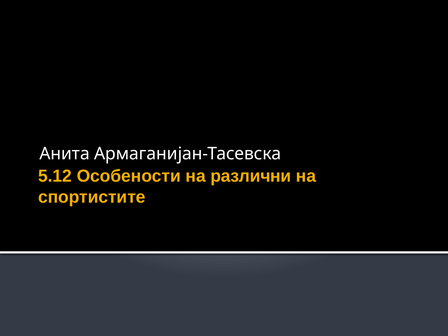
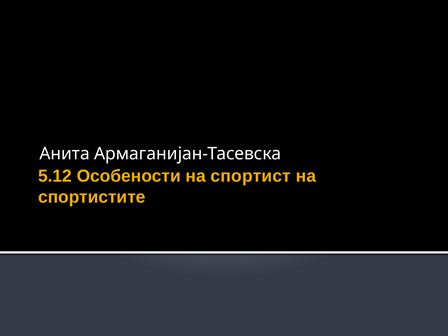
различни: различни -> спортист (251, 176)
